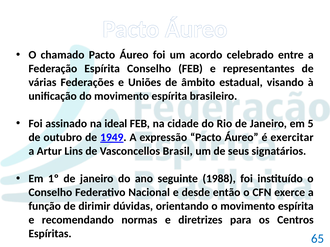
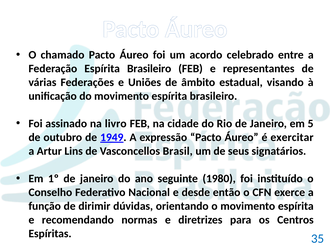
Federação Espírita Conselho: Conselho -> Brasileiro (149, 69)
ideal: ideal -> livro (116, 124)
1988: 1988 -> 1980 (219, 179)
65: 65 -> 35 (318, 239)
